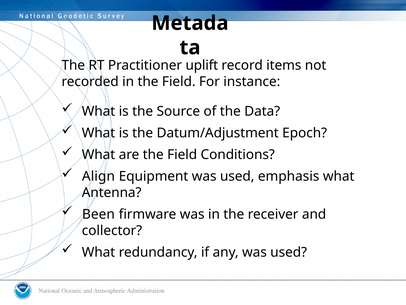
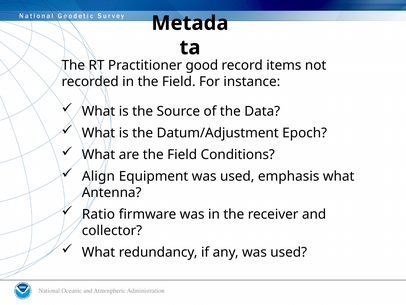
uplift: uplift -> good (202, 65)
Been: Been -> Ratio (98, 214)
